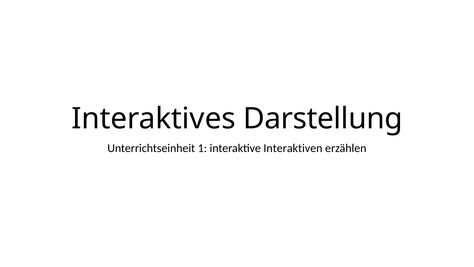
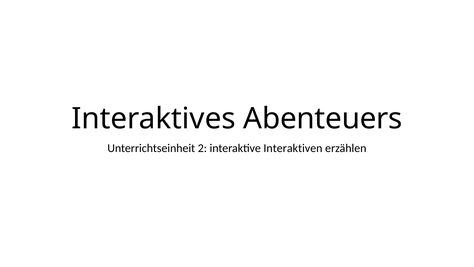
Darstellung: Darstellung -> Abenteuers (323, 118)
1: 1 -> 2 (202, 148)
